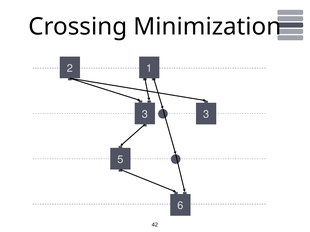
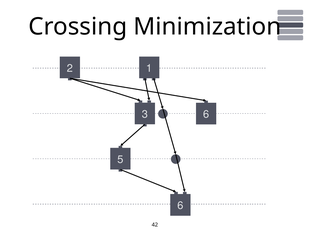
3 3: 3 -> 6 (206, 115)
